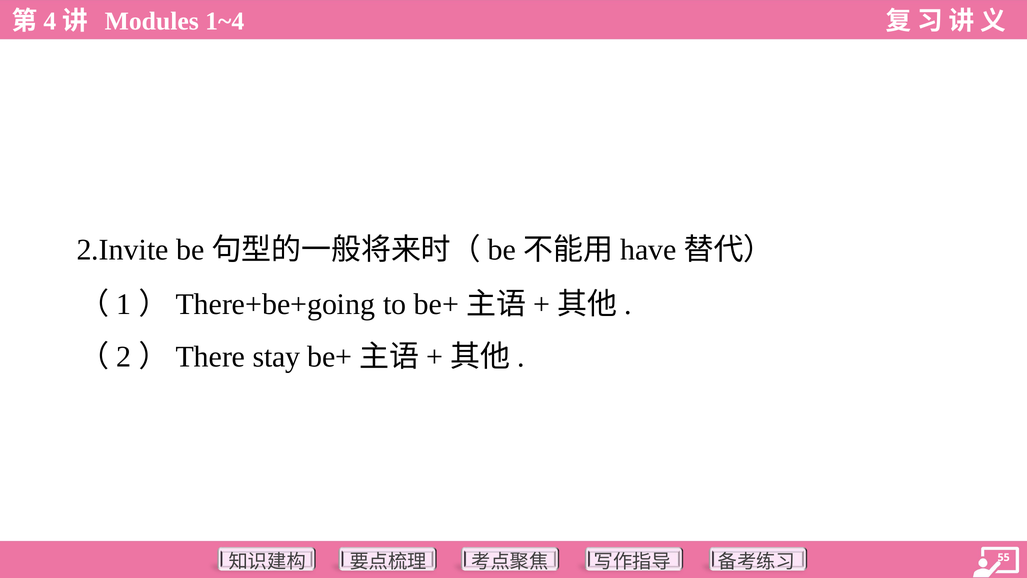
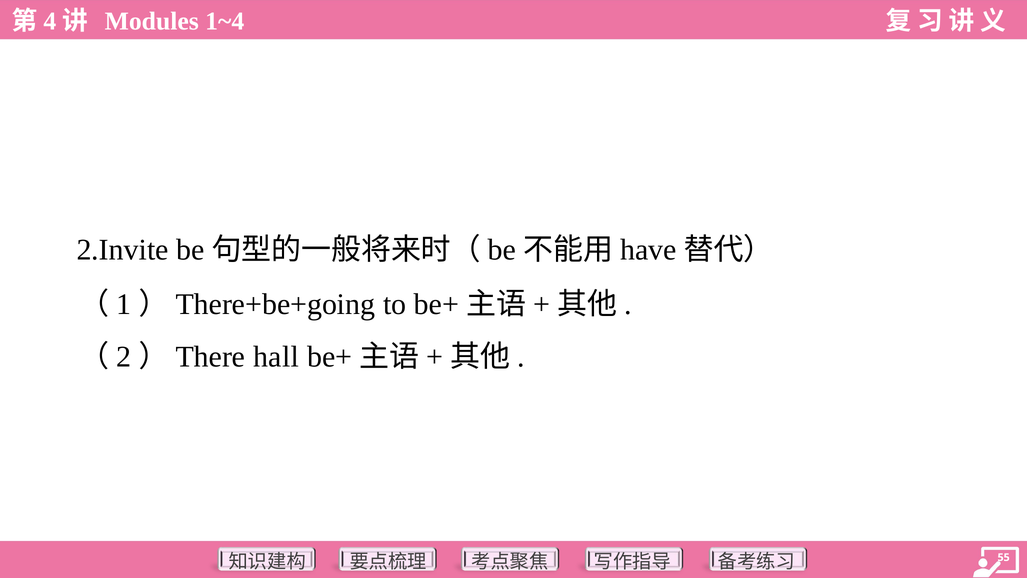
stay: stay -> hall (276, 357)
